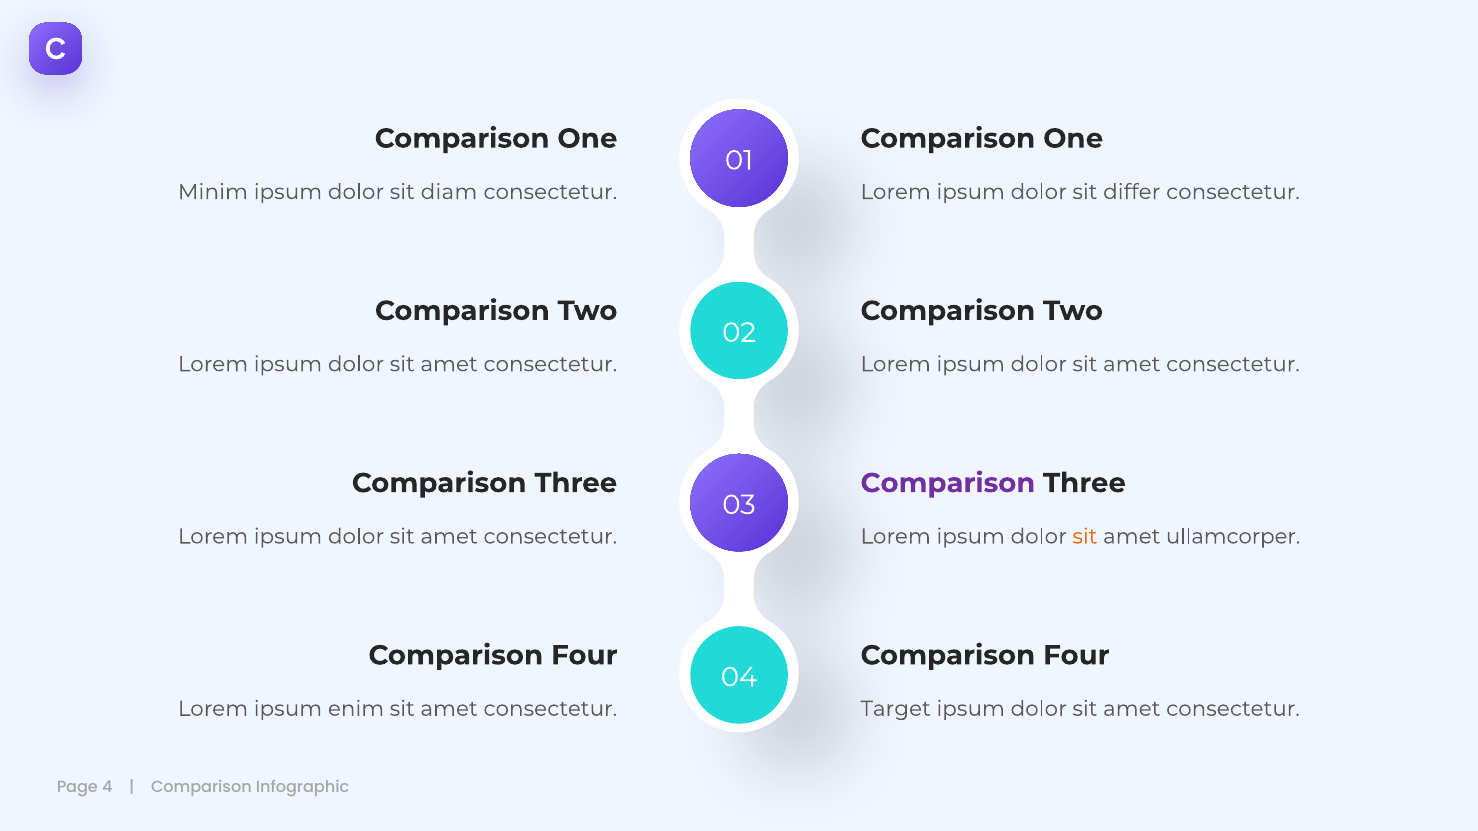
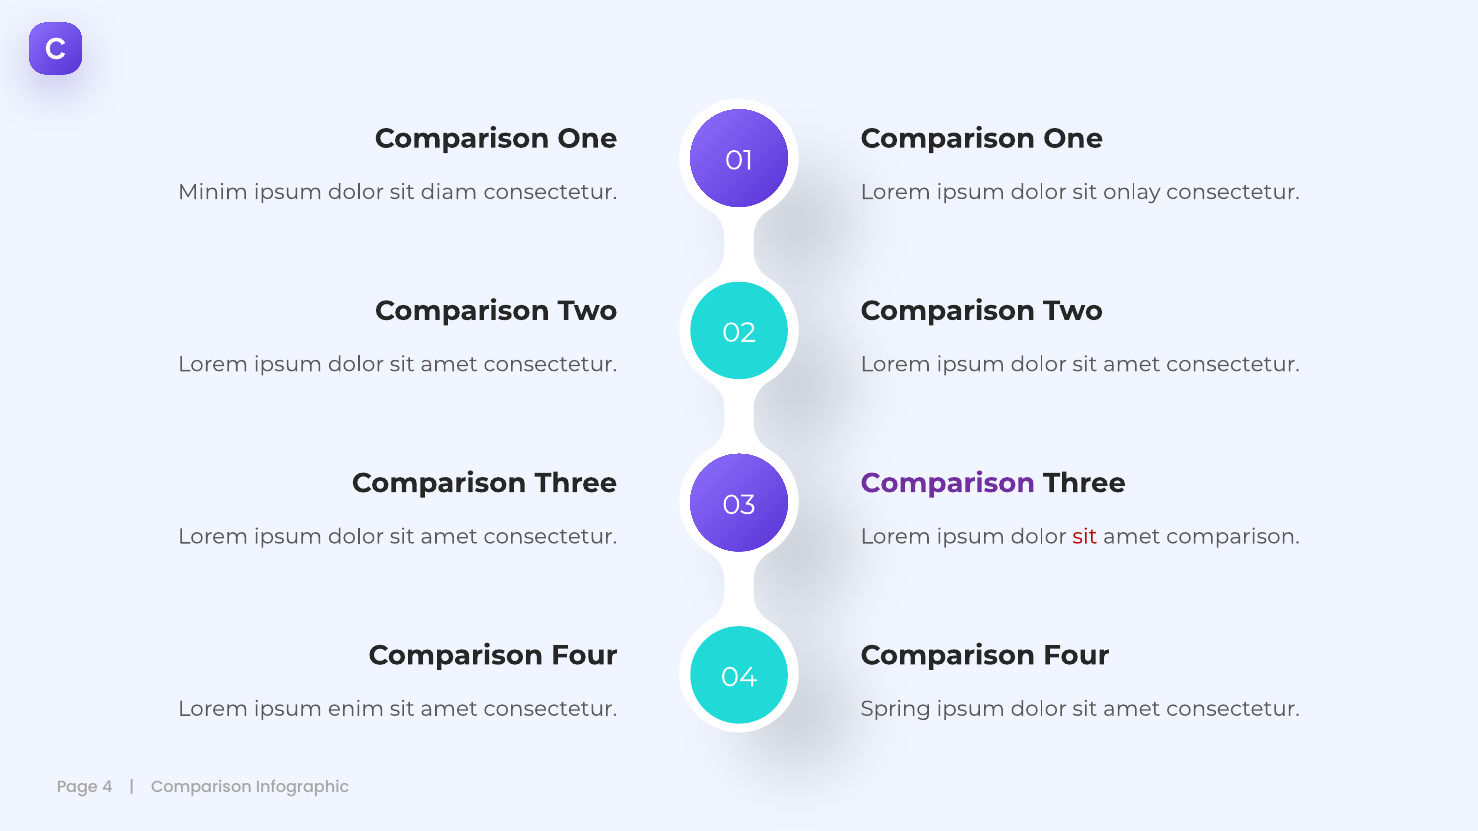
differ: differ -> onlay (1132, 192)
sit colour: orange -> red (1085, 537)
amet ullamcorper: ullamcorper -> comparison (1233, 537)
Target: Target -> Spring (896, 709)
